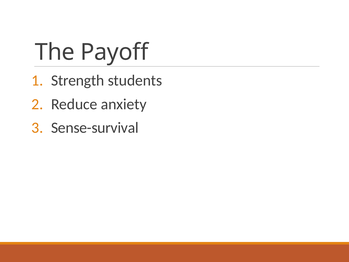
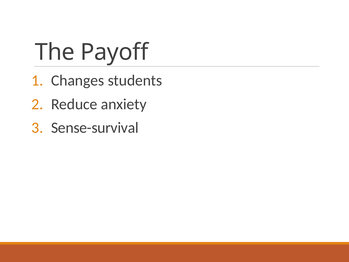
Strength: Strength -> Changes (78, 80)
